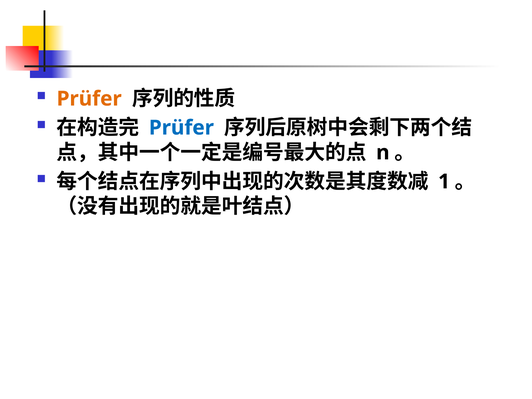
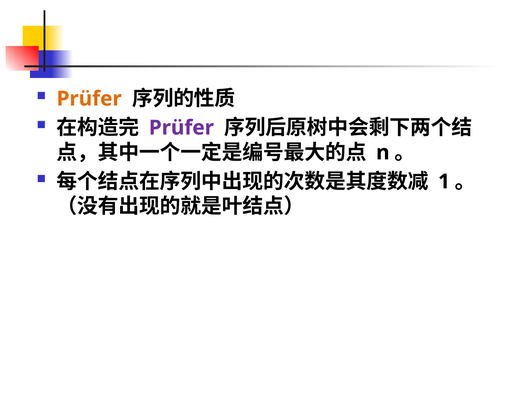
Prüfer colour: blue -> purple (181, 128)
